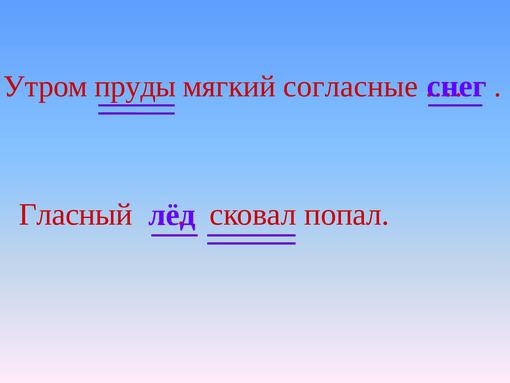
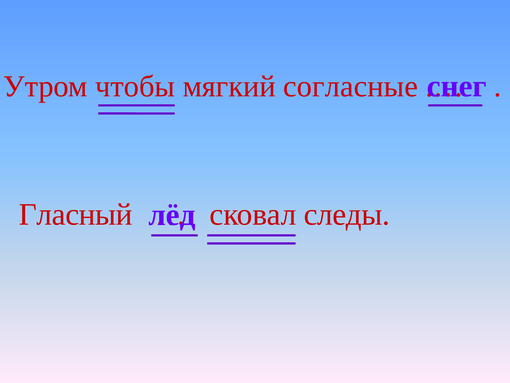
пруды: пруды -> чтобы (135, 86)
попал: попал -> следы (347, 214)
